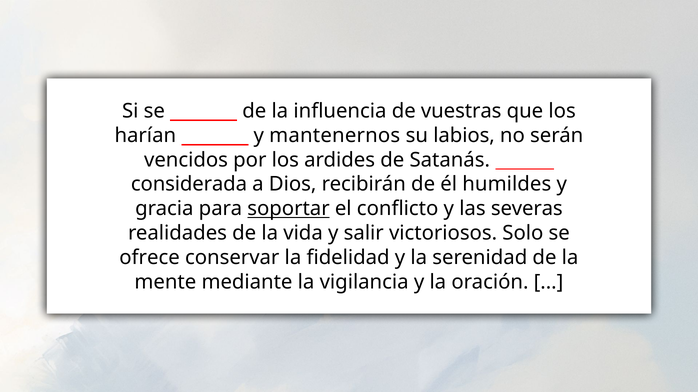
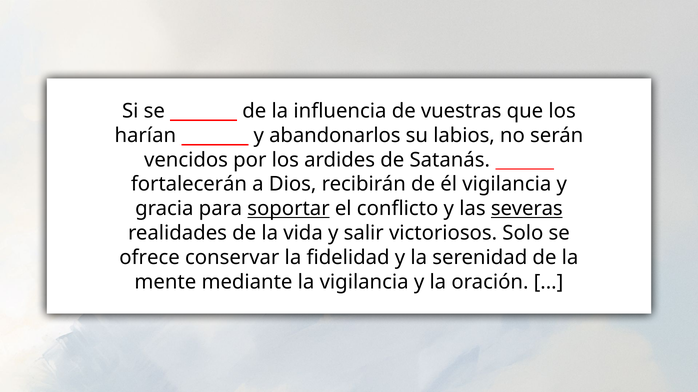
mantenernos: mantenernos -> abandonarlos (335, 136)
considerada: considerada -> fortalecerán (189, 185)
él humildes: humildes -> vigilancia (507, 185)
severas underline: none -> present (527, 209)
